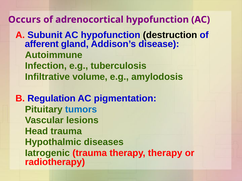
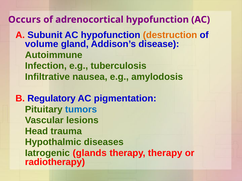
destruction colour: black -> orange (170, 35)
afferent: afferent -> volume (42, 44)
volume: volume -> nausea (90, 77)
Regulation: Regulation -> Regulatory (51, 99)
Iatrogenic trauma: trauma -> glands (90, 153)
